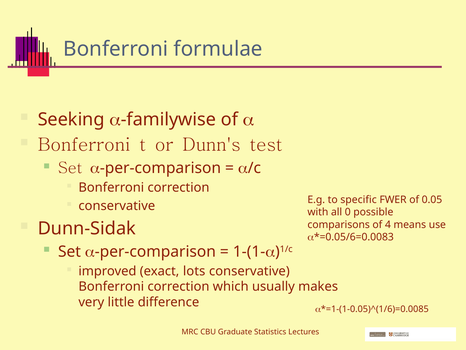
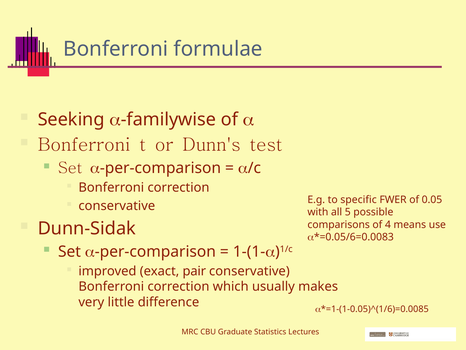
0: 0 -> 5 (348, 212)
lots: lots -> pair (194, 271)
